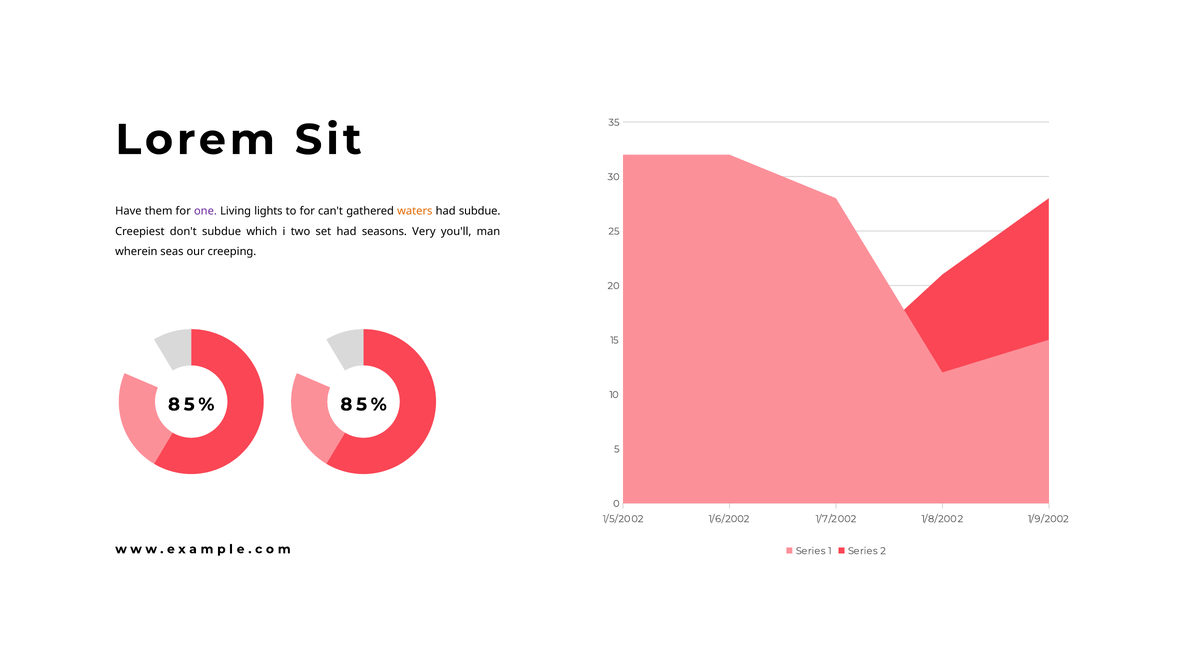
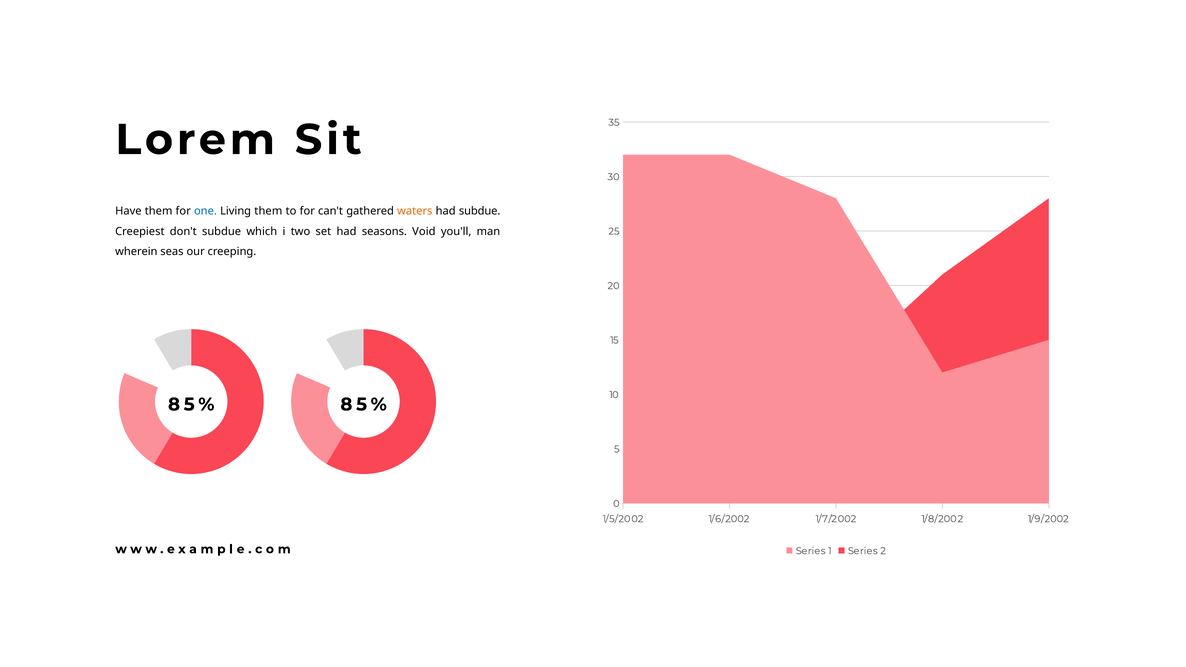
one colour: purple -> blue (205, 211)
Living lights: lights -> them (268, 211)
Very: Very -> Void (424, 231)
